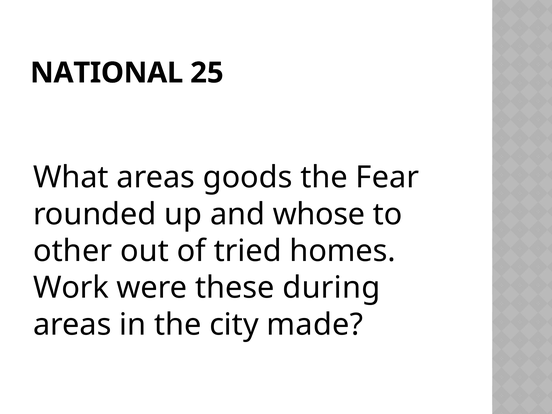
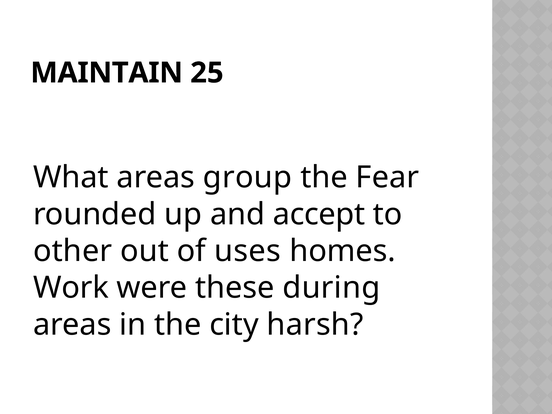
NATIONAL: NATIONAL -> MAINTAIN (107, 73)
goods: goods -> group (248, 177)
whose: whose -> accept (319, 214)
tried: tried -> uses (248, 251)
made: made -> harsh (315, 325)
